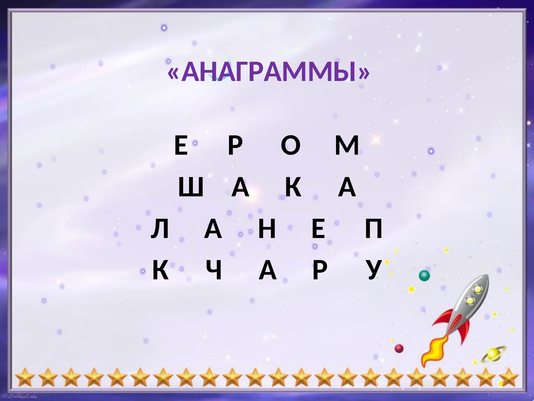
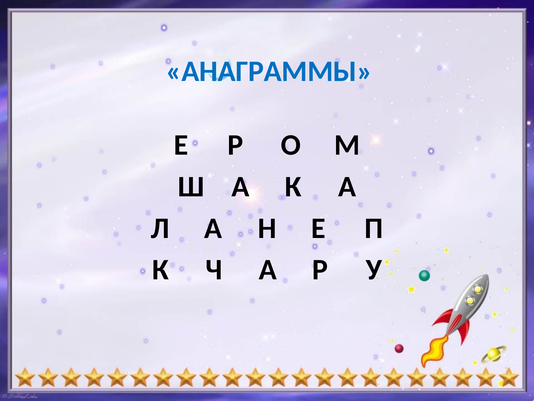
АНАГРАММЫ colour: purple -> blue (269, 71)
